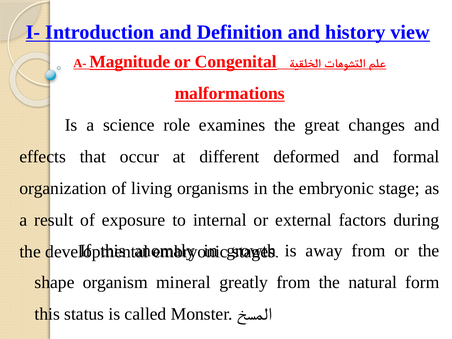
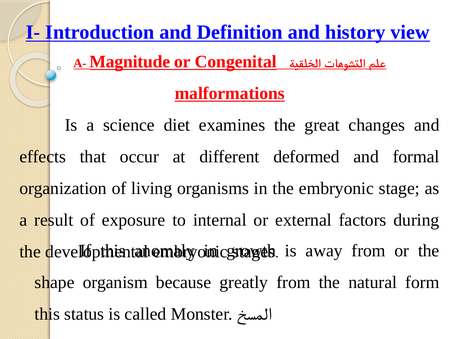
role: role -> diet (177, 125)
mineral: mineral -> because (184, 282)
